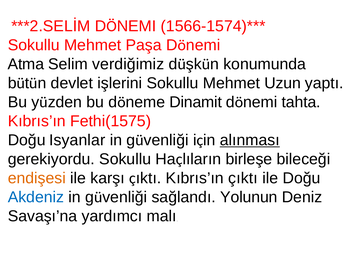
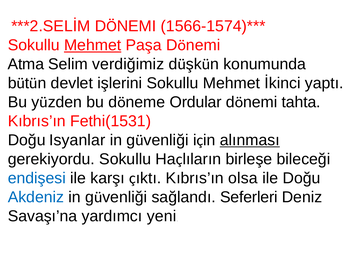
Mehmet underline: none -> present (93, 45)
Uzun: Uzun -> İkinci (282, 83)
Dinamit: Dinamit -> Ordular (196, 102)
Fethi(1575: Fethi(1575 -> Fethi(1531 (111, 121)
endişesi colour: orange -> blue (37, 178)
Kıbrıs’ın çıktı: çıktı -> olsa (243, 178)
Yolunun: Yolunun -> Seferleri (249, 197)
malı: malı -> yeni (162, 216)
